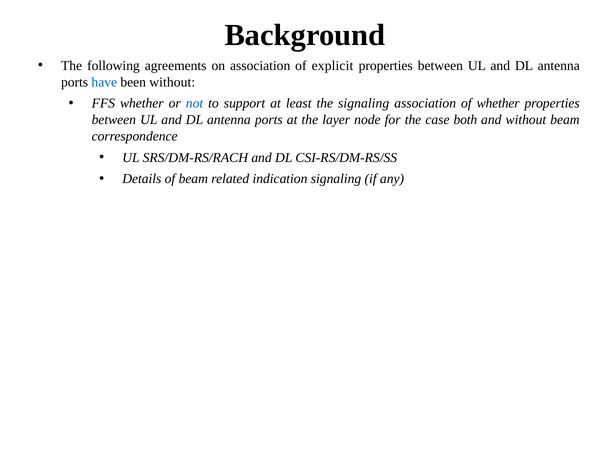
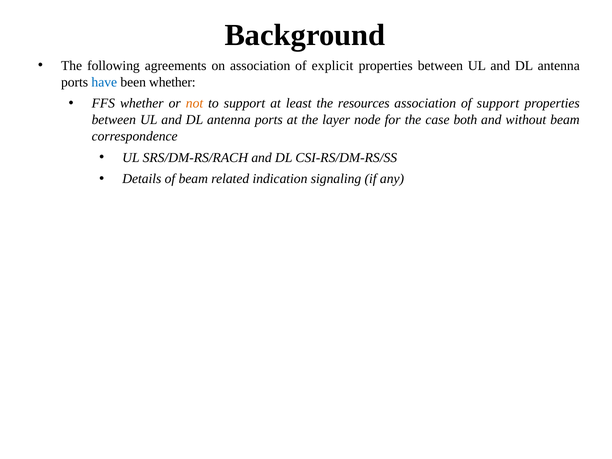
been without: without -> whether (172, 82)
not colour: blue -> orange (195, 104)
the signaling: signaling -> resources (364, 104)
of whether: whether -> support (498, 104)
